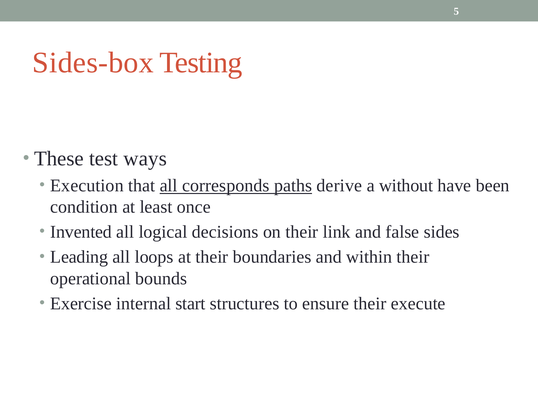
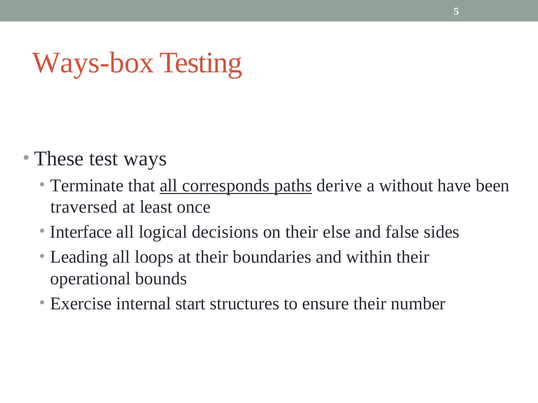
Sides-box: Sides-box -> Ways-box (93, 63)
Execution: Execution -> Terminate (87, 186)
condition: condition -> traversed (84, 207)
Invented: Invented -> Interface (81, 232)
link: link -> else (337, 232)
execute: execute -> number (418, 304)
